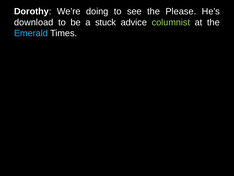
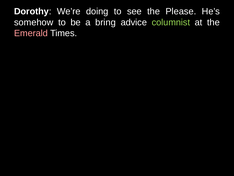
download: download -> somehow (34, 22)
stuck: stuck -> bring (106, 22)
Emerald colour: light blue -> pink (31, 33)
